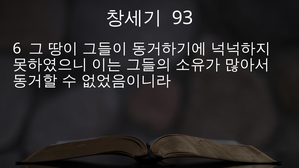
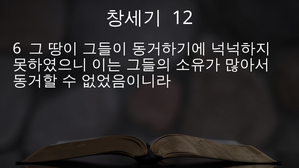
93: 93 -> 12 (183, 18)
